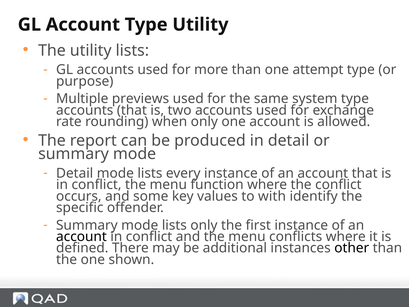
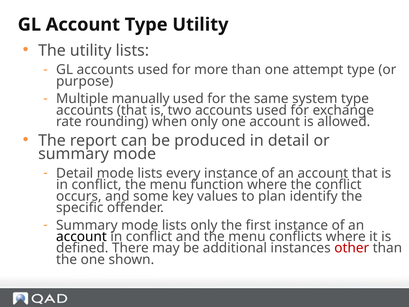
previews: previews -> manually (141, 99)
with: with -> plan (272, 196)
other colour: black -> red (352, 248)
